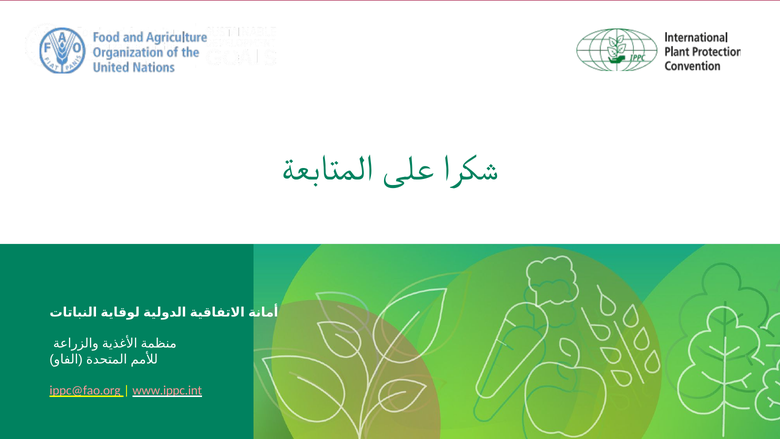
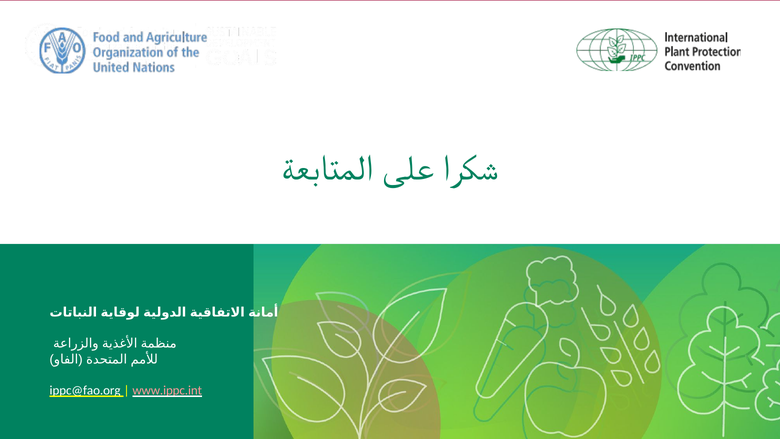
ippc@fao.org colour: pink -> white (85, 390)
